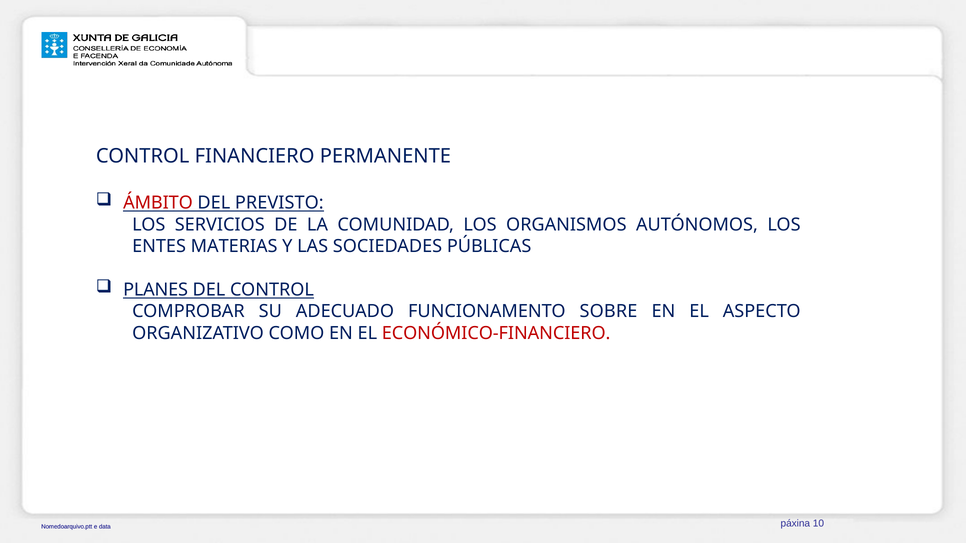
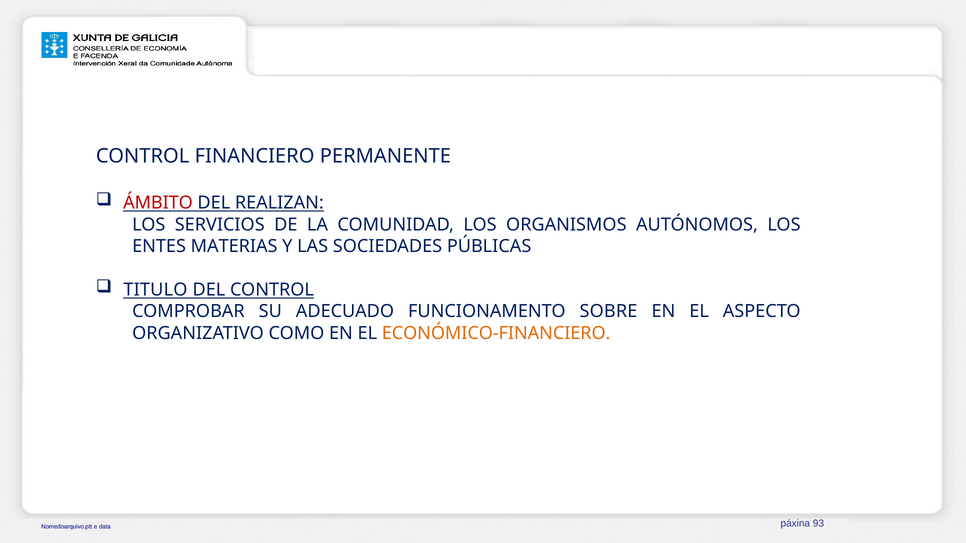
PREVISTO: PREVISTO -> REALIZAN (279, 203)
PLANES: PLANES -> TITULO (155, 290)
ECONÓMICO-FINANCIERO colour: red -> orange (496, 333)
10: 10 -> 93 (818, 524)
